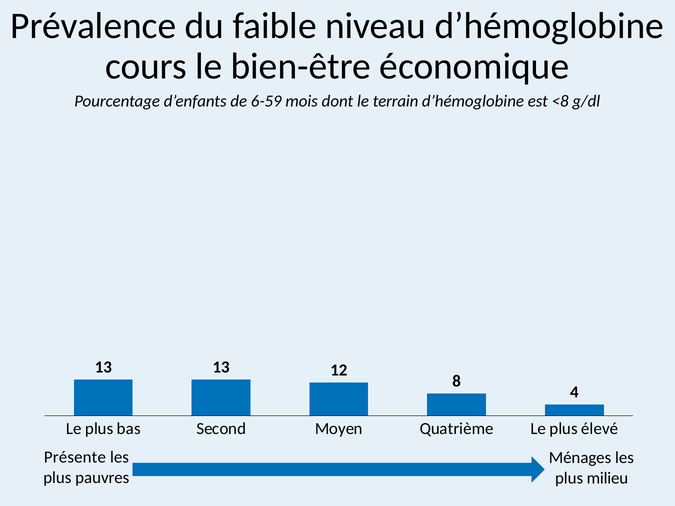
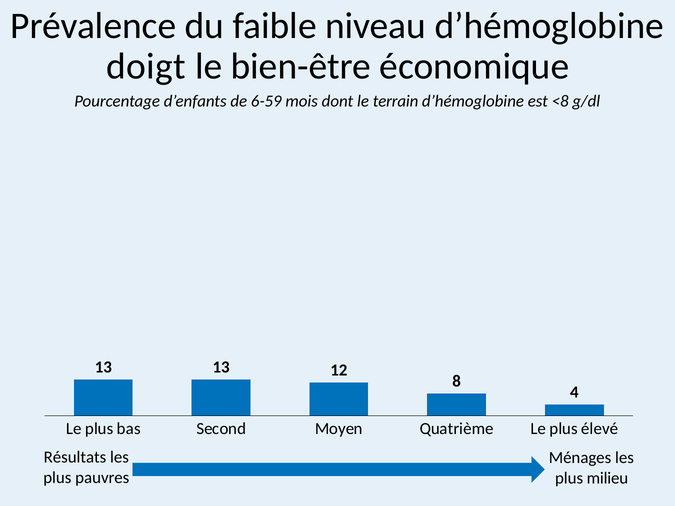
cours: cours -> doigt (146, 66)
Présente: Présente -> Résultats (75, 458)
